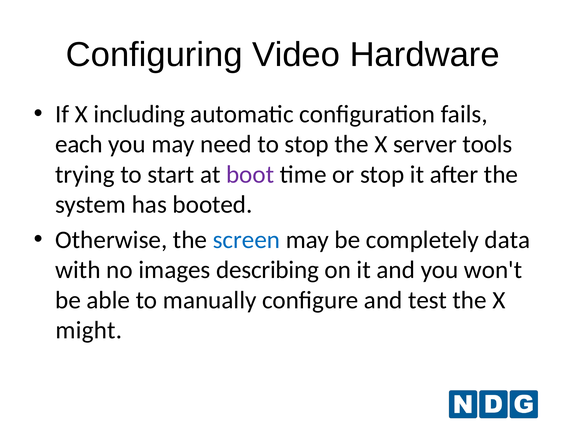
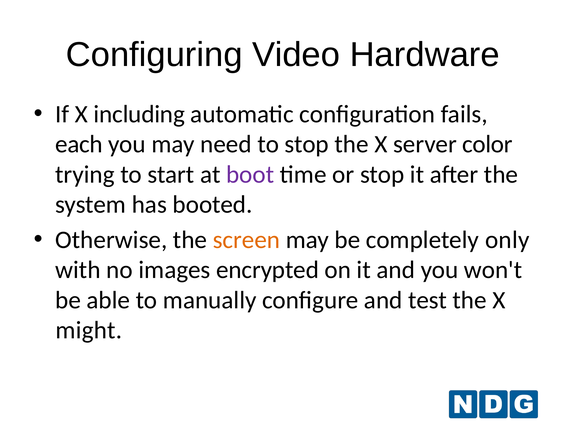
tools: tools -> color (487, 145)
screen colour: blue -> orange (246, 240)
data: data -> only (507, 240)
describing: describing -> encrypted (268, 270)
